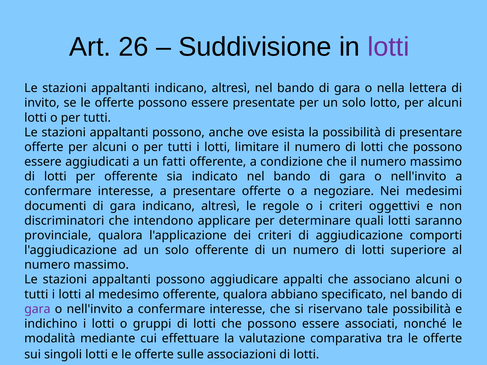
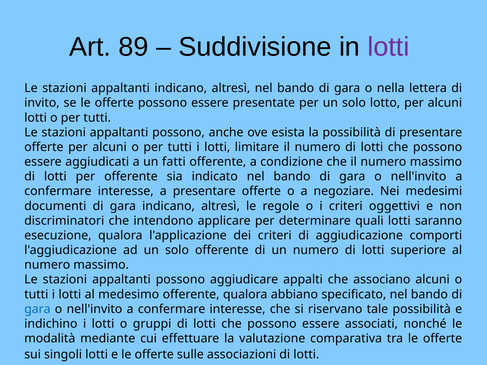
26: 26 -> 89 (133, 47)
provinciale: provinciale -> esecuzione (58, 236)
gara colour: purple -> blue (37, 309)
